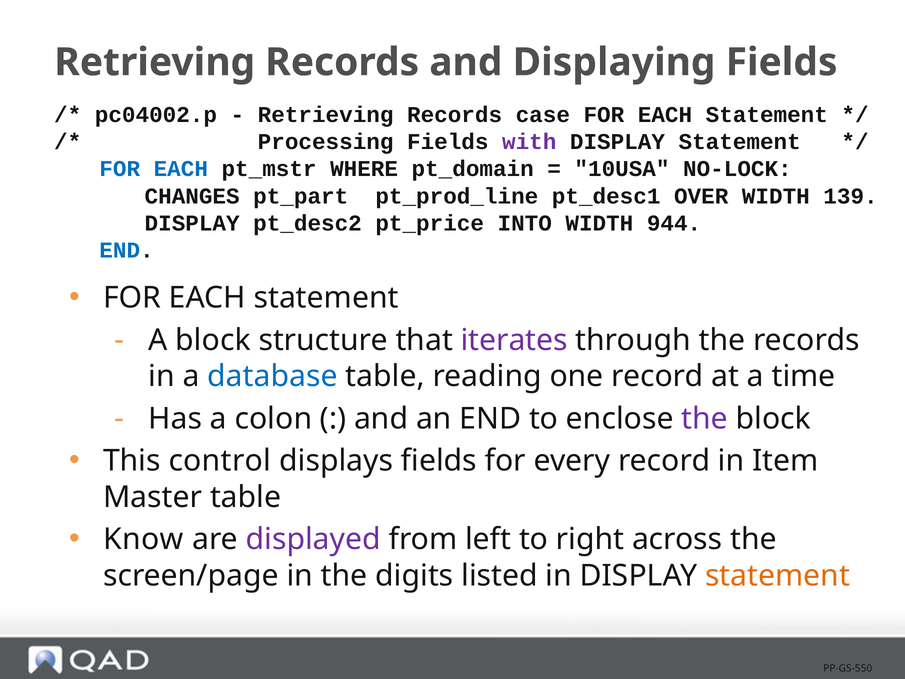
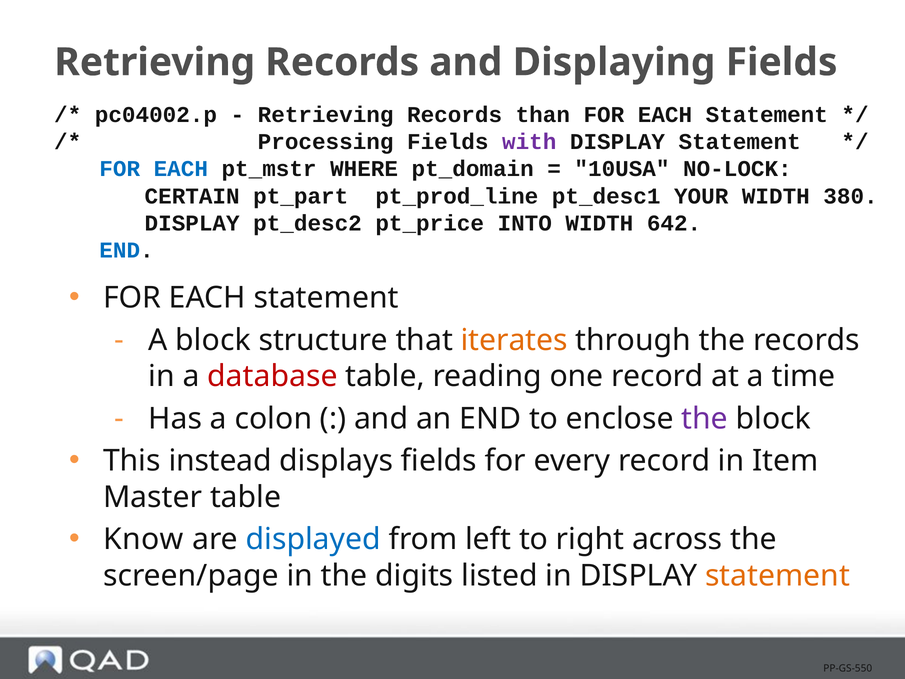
case: case -> than (543, 115)
CHANGES: CHANGES -> CERTAIN (192, 196)
OVER: OVER -> YOUR (701, 196)
139: 139 -> 380 (851, 196)
944: 944 -> 642 (674, 223)
iterates colour: purple -> orange (514, 340)
database colour: blue -> red (273, 376)
control: control -> instead (220, 461)
displayed colour: purple -> blue (313, 539)
